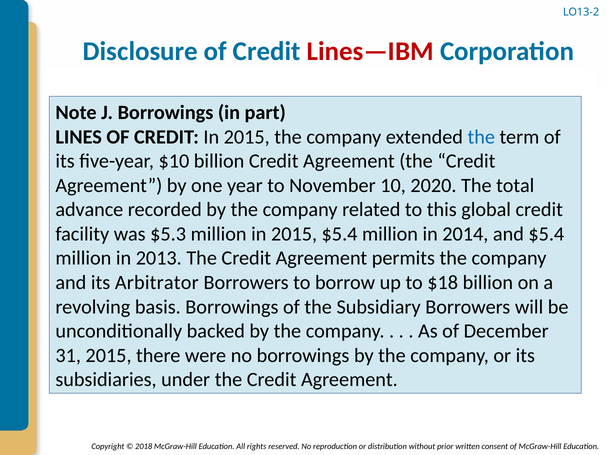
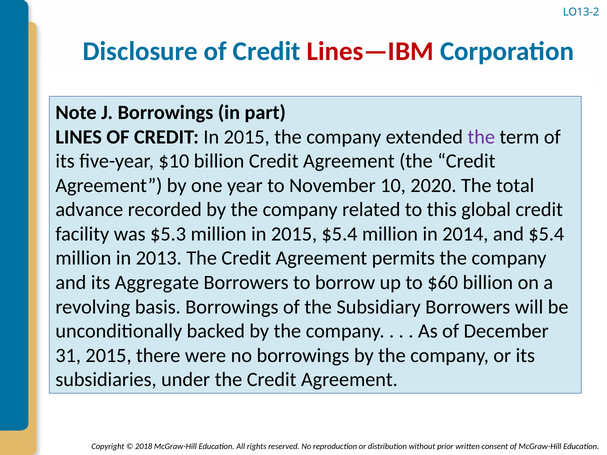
the colour: blue -> purple (481, 137)
Arbitrator: Arbitrator -> Aggregate (157, 283)
$18: $18 -> $60 (443, 283)
